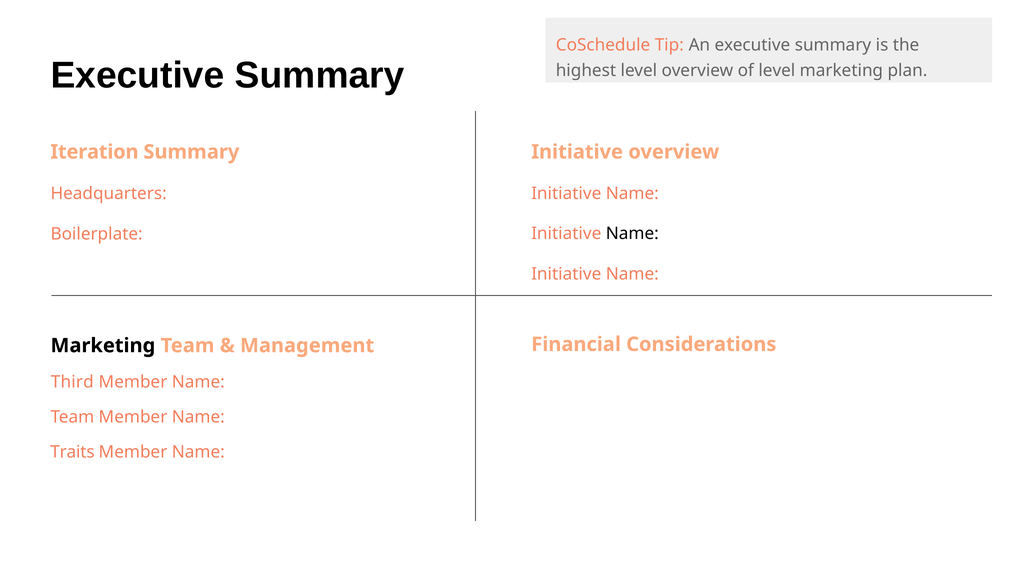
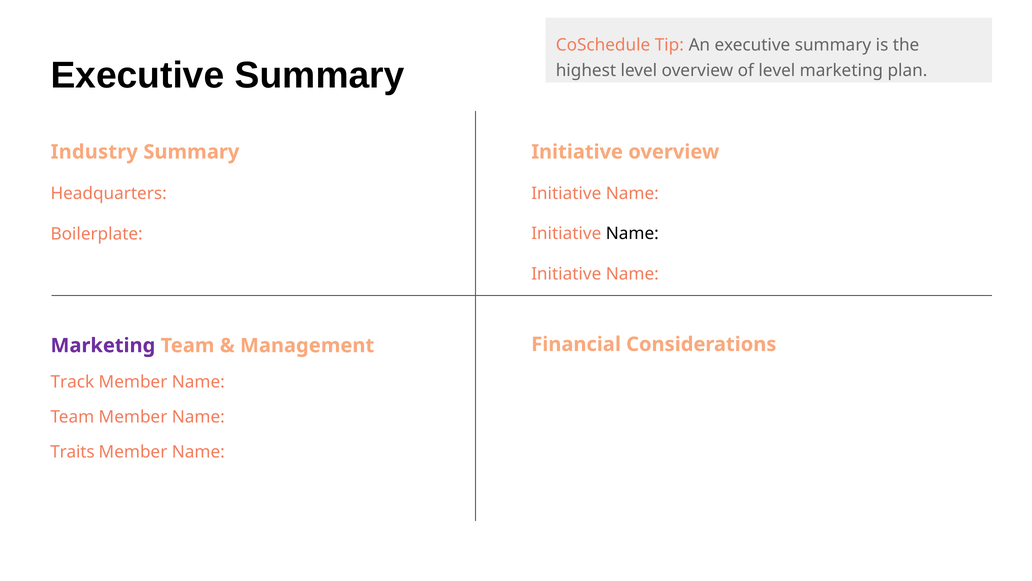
Iteration: Iteration -> Industry (94, 152)
Marketing colour: black -> purple (103, 345)
Third: Third -> Track (72, 382)
